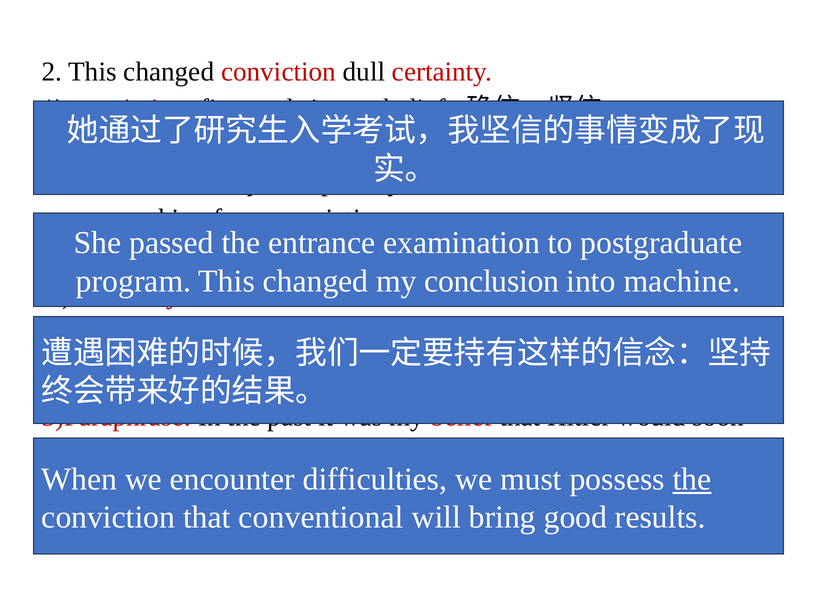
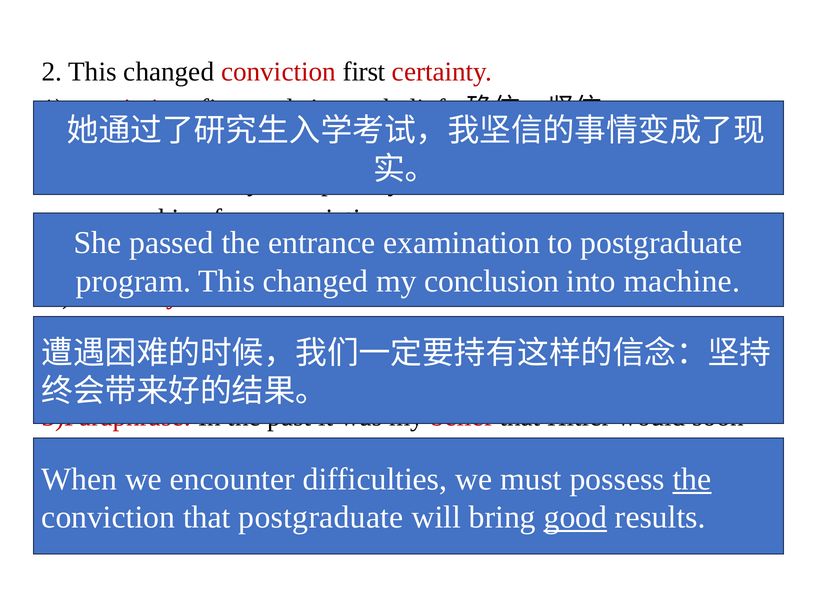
dull: dull -> first (364, 72)
that conventional: conventional -> postgraduate (321, 517)
good underline: none -> present (575, 517)
